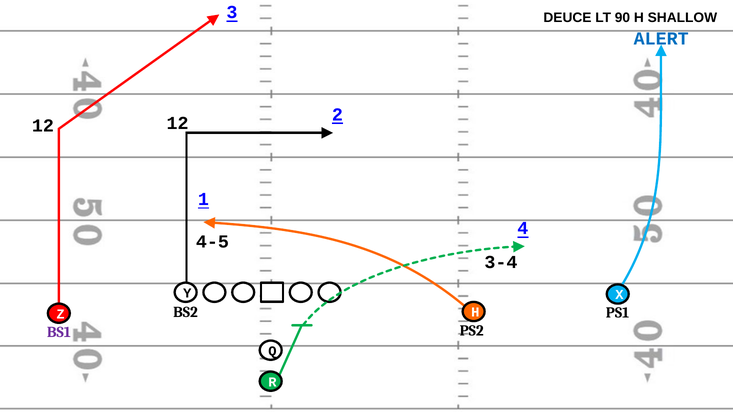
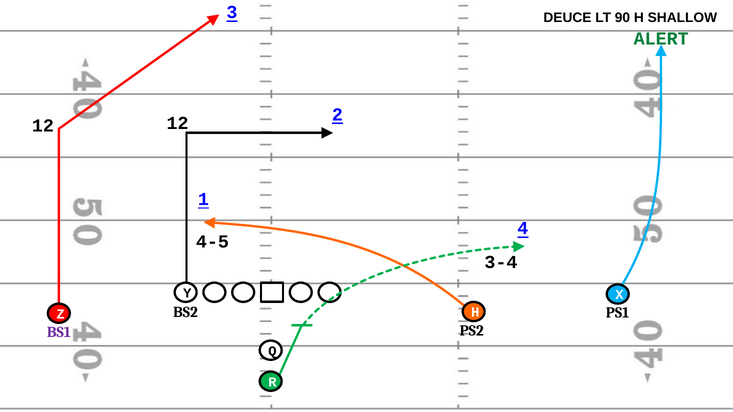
ALERT colour: blue -> green (661, 39)
